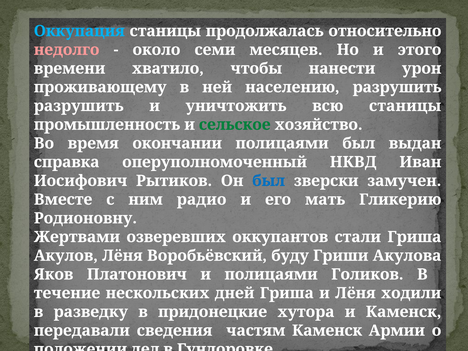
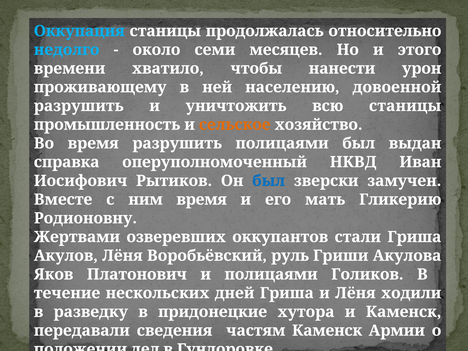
недолго colour: pink -> light blue (67, 50)
населению разрушить: разрушить -> довоенной (397, 87)
сельское colour: green -> orange (235, 125)
время окончании: окончании -> разрушить (177, 143)
ним радио: радио -> время (202, 199)
буду: буду -> руль (290, 256)
